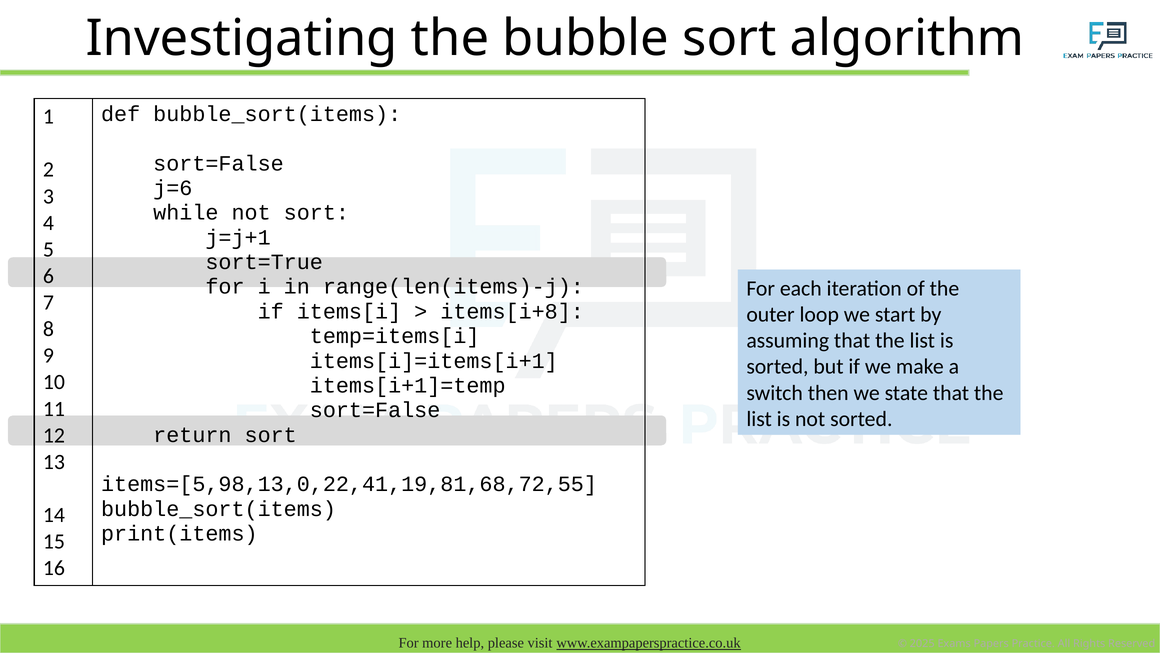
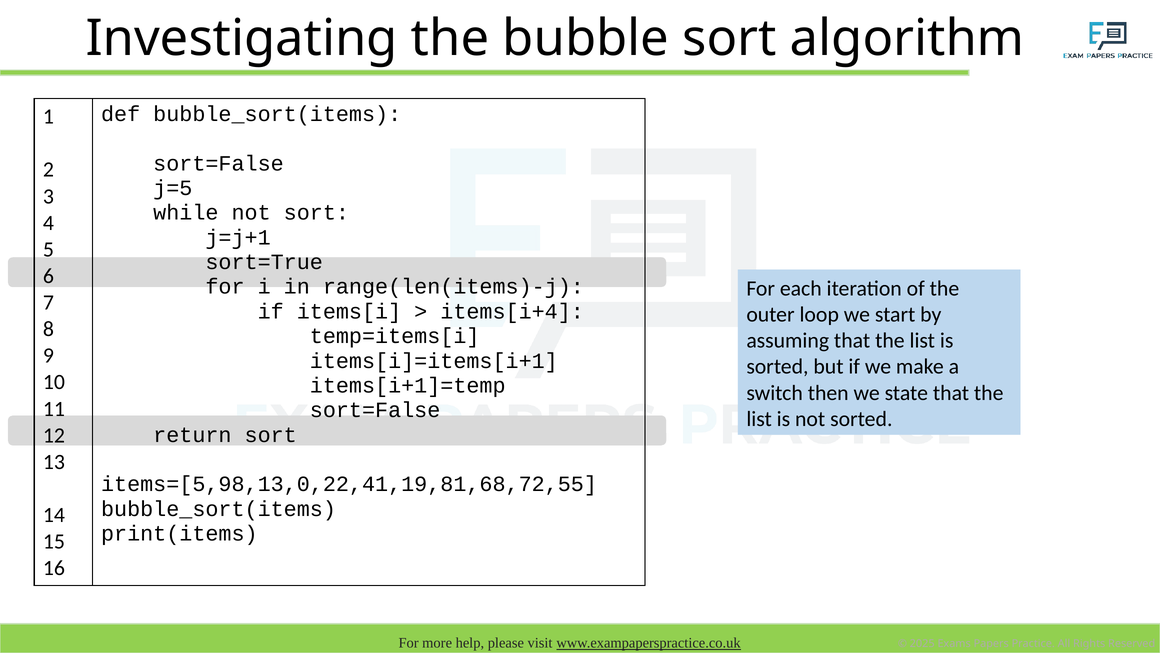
j=6: j=6 -> j=5 (173, 188)
items[i+8: items[i+8 -> items[i+4 (512, 311)
